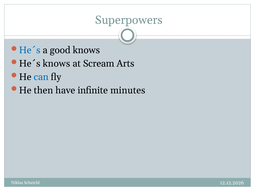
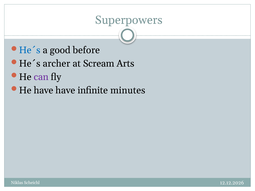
good knows: knows -> before (86, 50)
He´s knows: knows -> archer (56, 64)
can colour: blue -> purple (41, 77)
He then: then -> have (43, 90)
